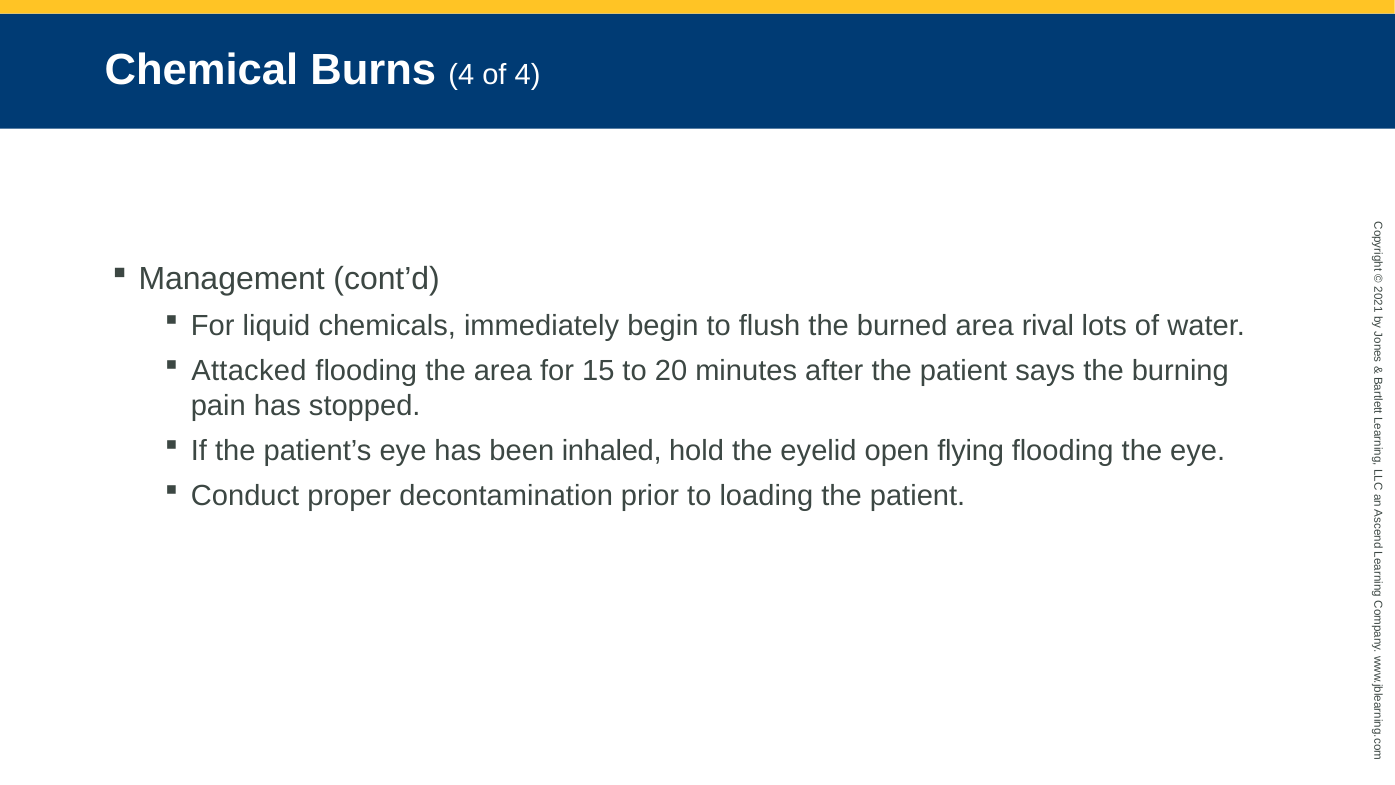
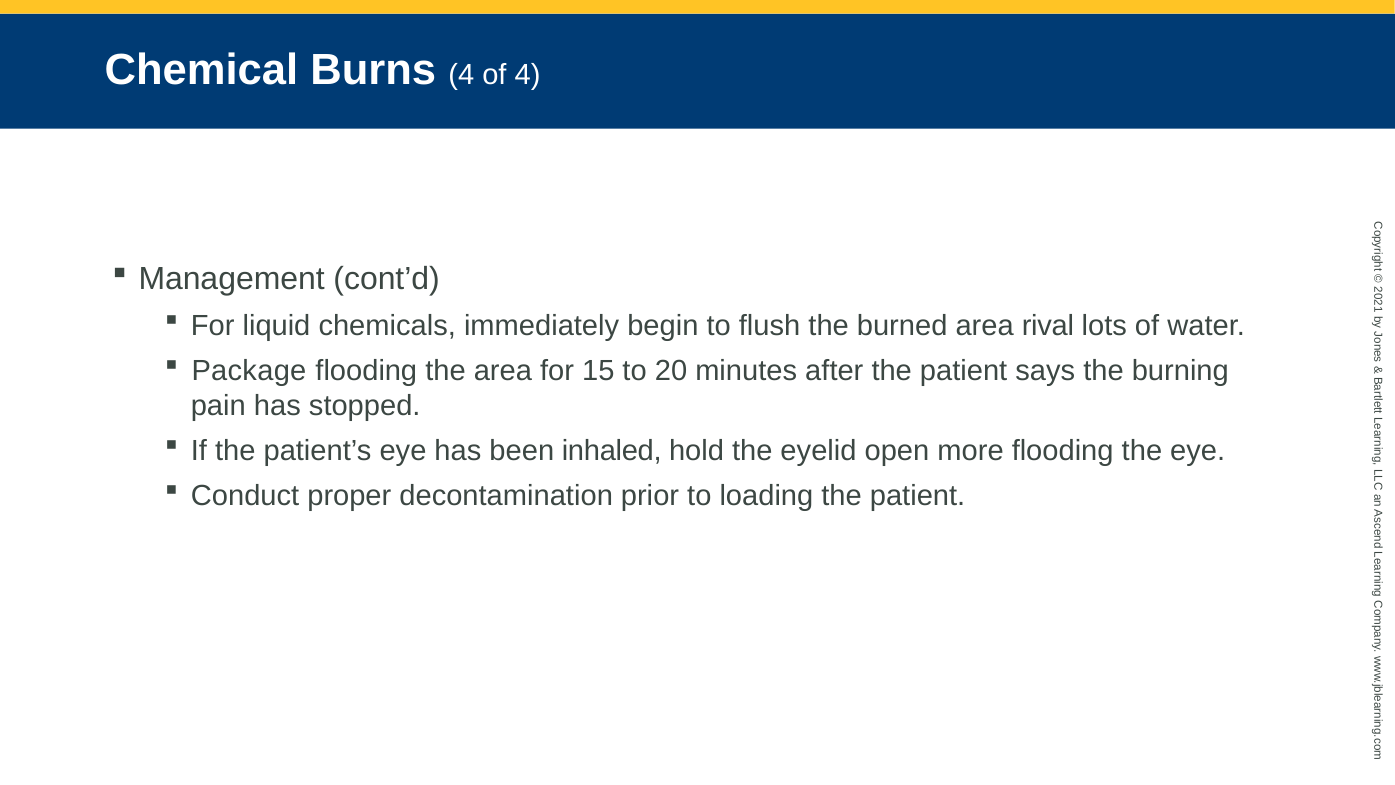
Attacked: Attacked -> Package (249, 370)
flying: flying -> more (971, 450)
